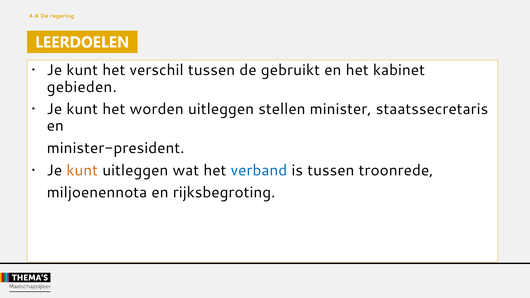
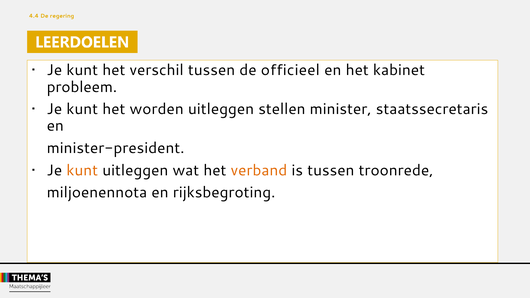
gebruikt: gebruikt -> officieel (290, 70)
gebieden: gebieden -> probleem (82, 87)
verband colour: blue -> orange (259, 170)
